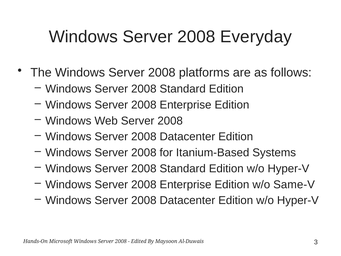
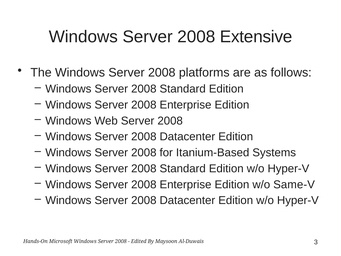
Everyday: Everyday -> Extensive (256, 37)
